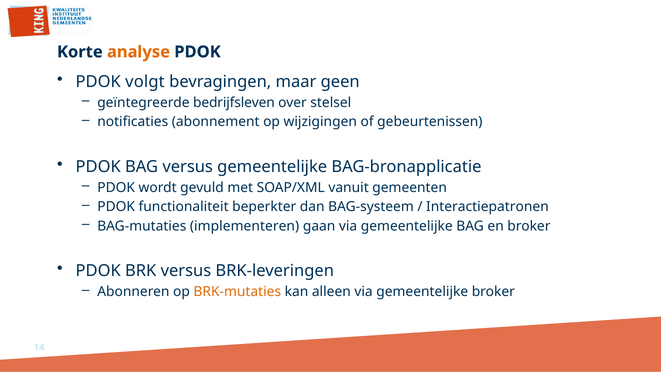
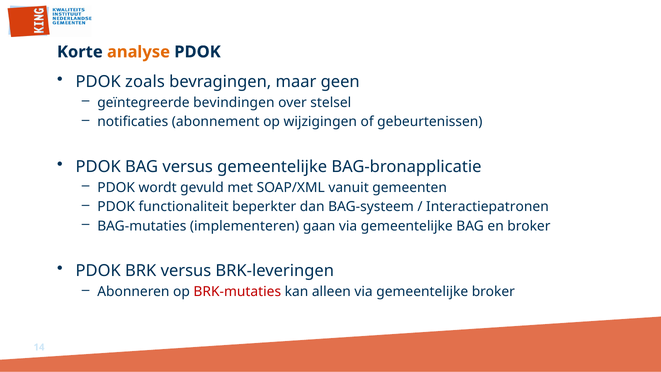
volgt: volgt -> zoals (145, 82)
bedrijfsleven: bedrijfsleven -> bevindingen (234, 103)
BRK-mutaties colour: orange -> red (237, 292)
